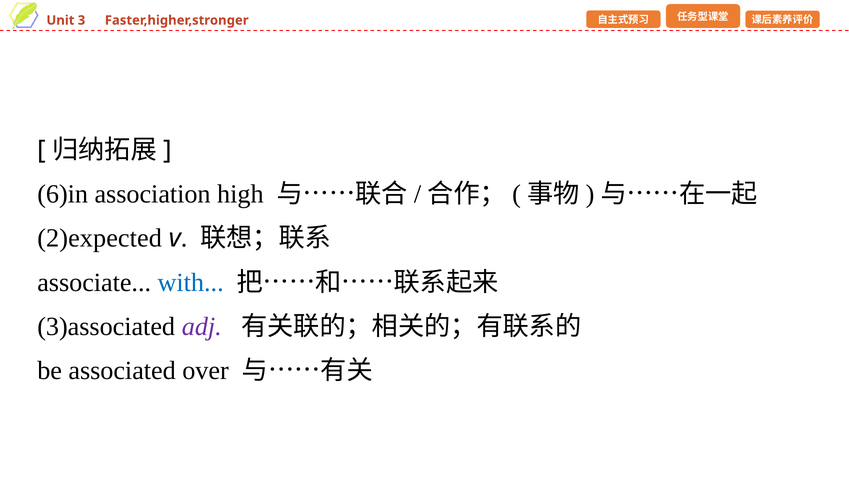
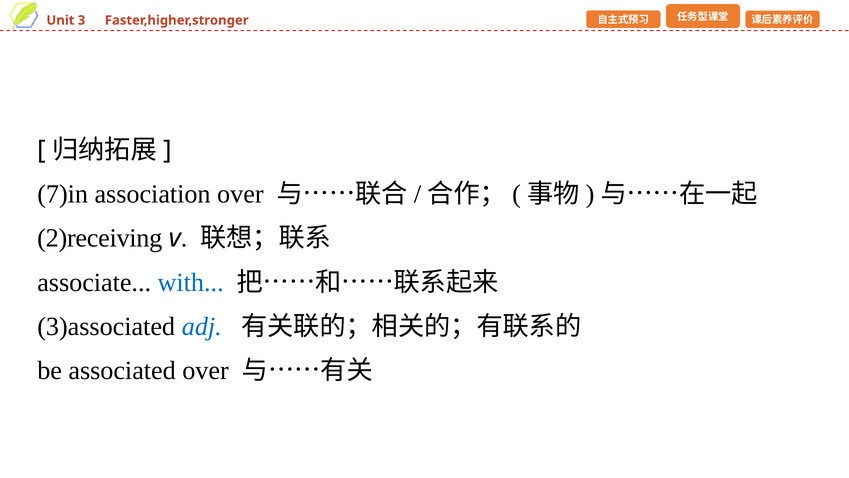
6)in: 6)in -> 7)in (63, 194)
association high: high -> over (240, 194)
2)expected: 2)expected -> 2)receiving (100, 238)
adj colour: purple -> blue (202, 326)
